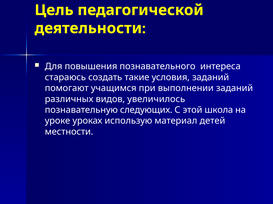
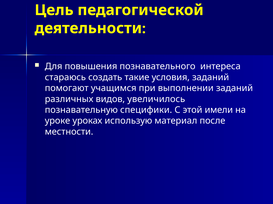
следующих: следующих -> специфики (146, 110)
школа: школа -> имели (219, 110)
детей: детей -> после (212, 121)
